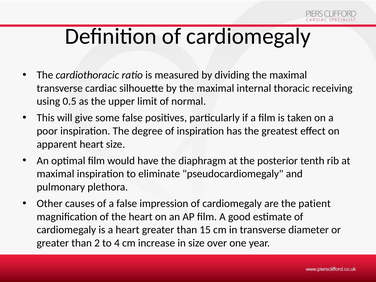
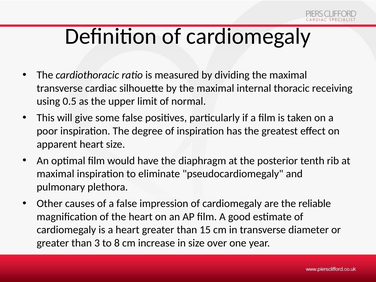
patient: patient -> reliable (315, 204)
2: 2 -> 3 (97, 243)
4: 4 -> 8 (117, 243)
